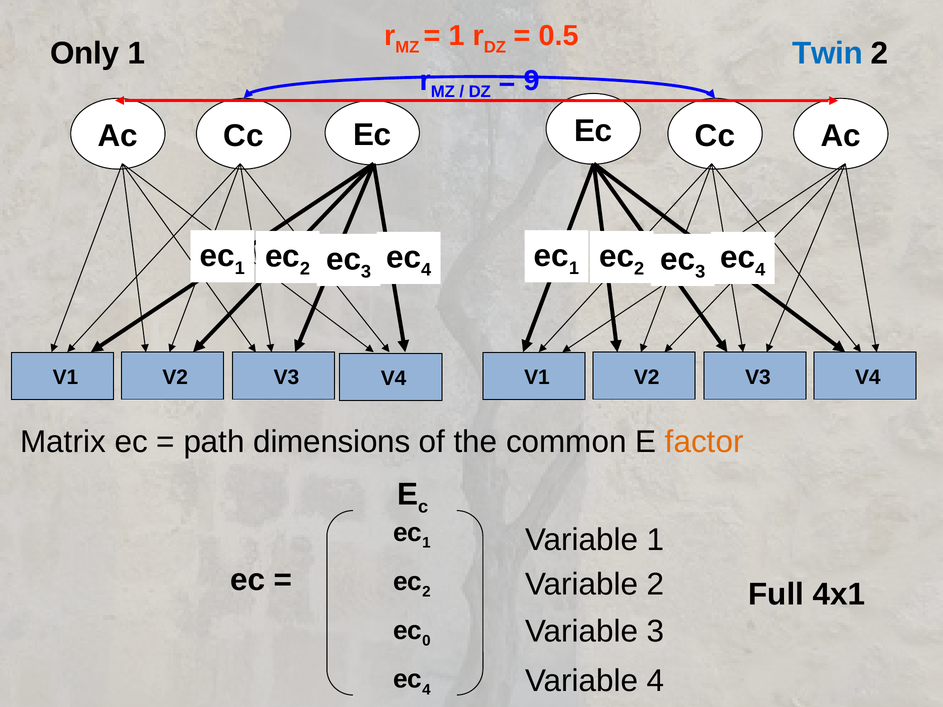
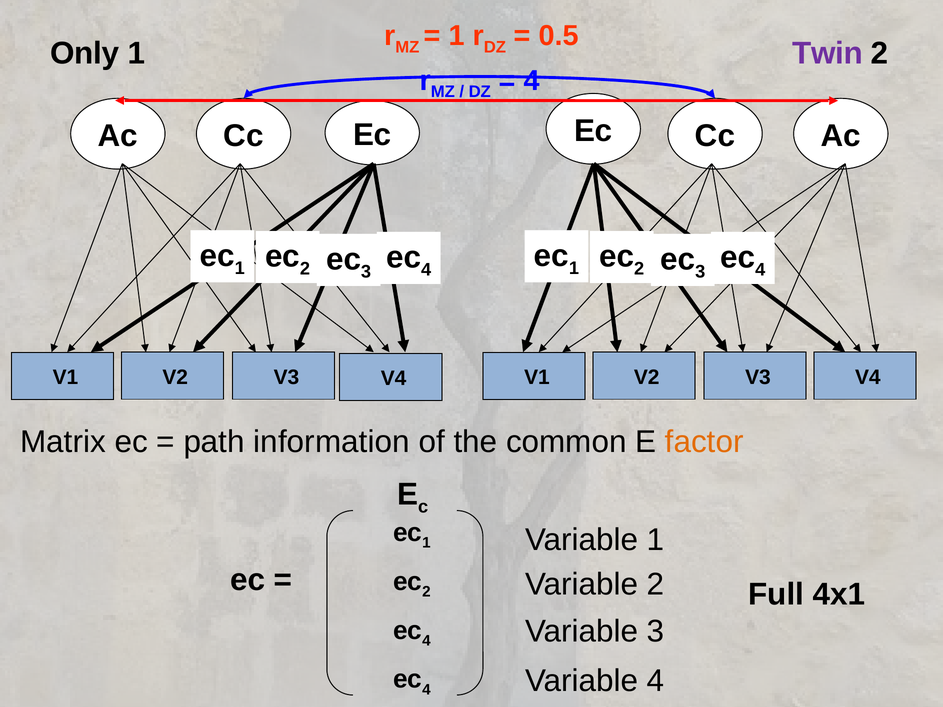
Twin colour: blue -> purple (828, 53)
9: 9 -> 4 (532, 81)
dimensions: dimensions -> information (332, 442)
0: 0 -> 4 (426, 641)
